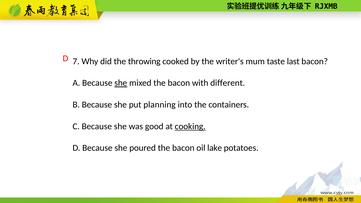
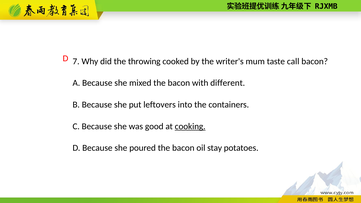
last: last -> call (293, 61)
she underline: present -> none (121, 83)
planning: planning -> leftovers (160, 105)
lake: lake -> stay (215, 148)
